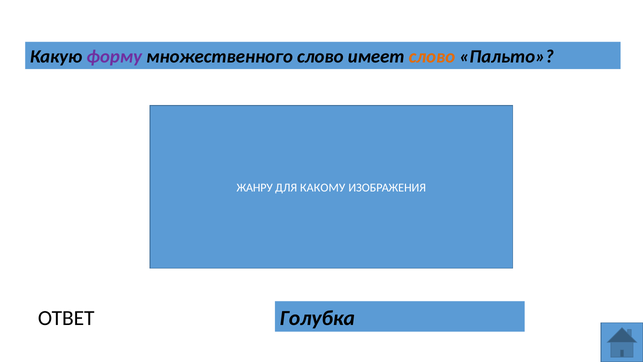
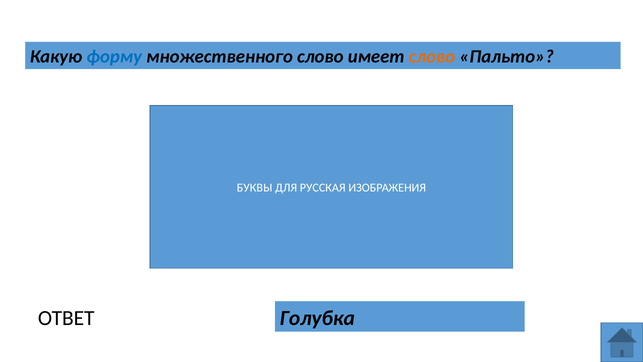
форму colour: purple -> blue (114, 57)
ЖАНРУ: ЖАНРУ -> БУКВЫ (255, 188)
КАКОМУ: КАКОМУ -> РУССКАЯ (323, 188)
